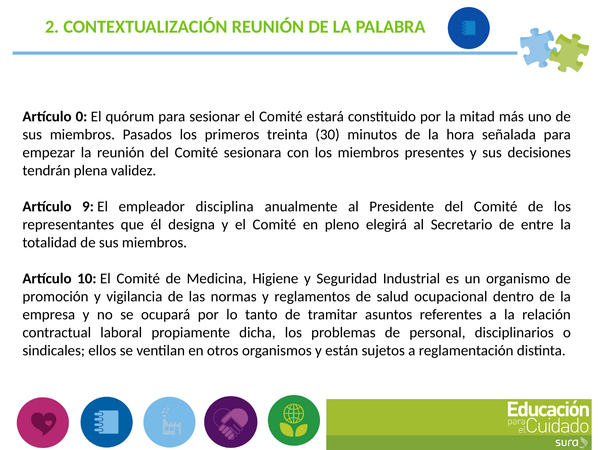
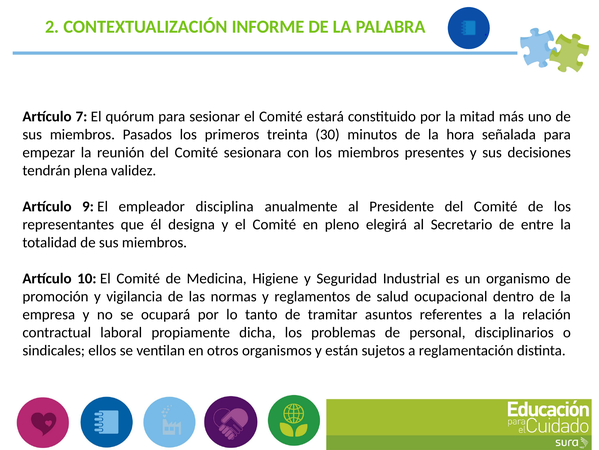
CONTEXTUALIZACIÓN REUNIÓN: REUNIÓN -> INFORME (268, 27)
0: 0 -> 7 (81, 116)
